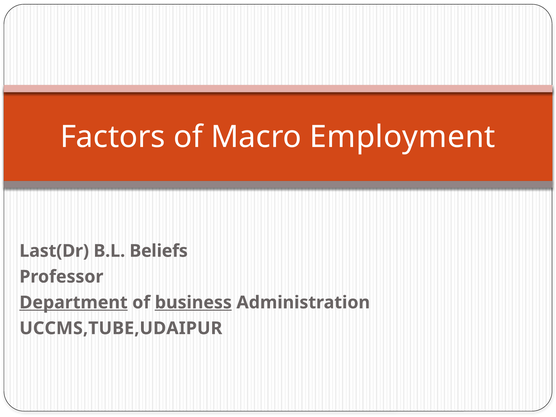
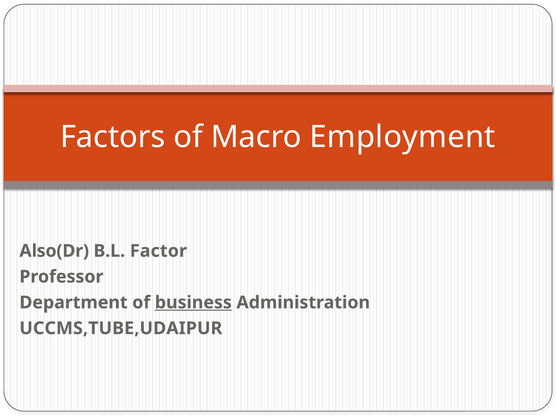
Last(Dr: Last(Dr -> Also(Dr (54, 251)
Beliefs: Beliefs -> Factor (158, 251)
Department underline: present -> none (74, 303)
